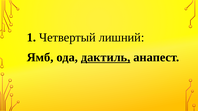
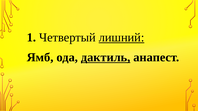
лишний underline: none -> present (122, 38)
